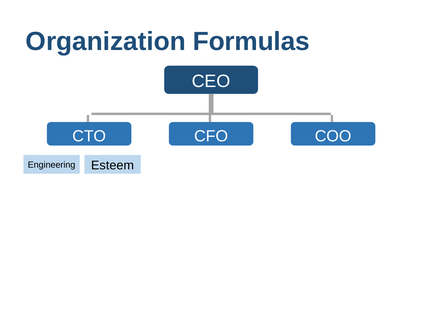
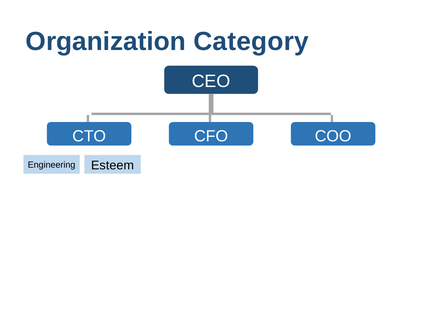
Formulas: Formulas -> Category (251, 42)
